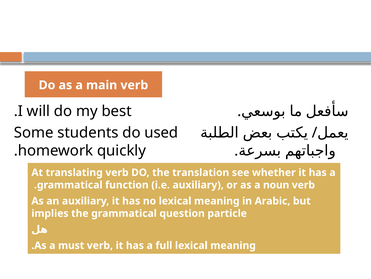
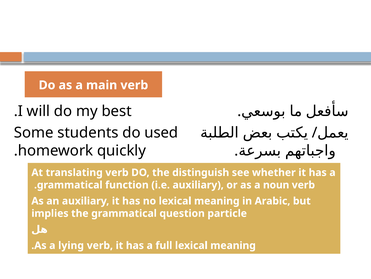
translation: translation -> distinguish (201, 172)
must: must -> lying (71, 245)
